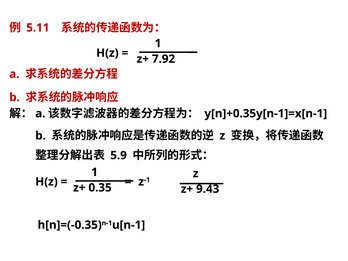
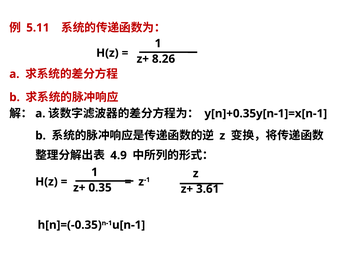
7.92: 7.92 -> 8.26 (164, 59)
5.9: 5.9 -> 4.9 (119, 155)
9.43: 9.43 -> 3.61 (208, 189)
